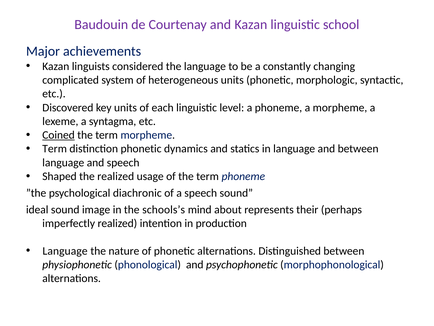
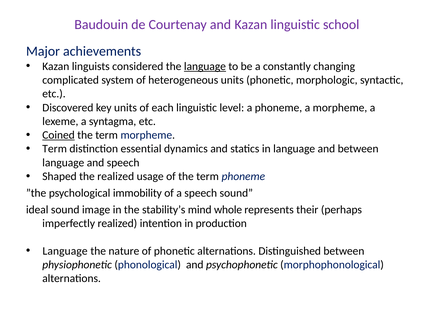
language underline: none -> present (205, 66)
distinction phonetic: phonetic -> essential (141, 149)
diachronic: diachronic -> immobility (137, 193)
schools’s: schools’s -> stability’s (164, 209)
about: about -> whole (228, 209)
